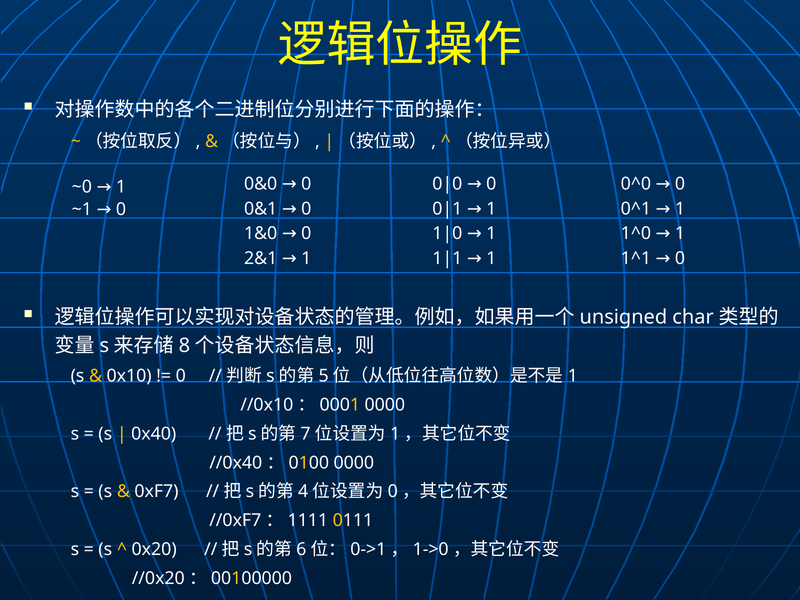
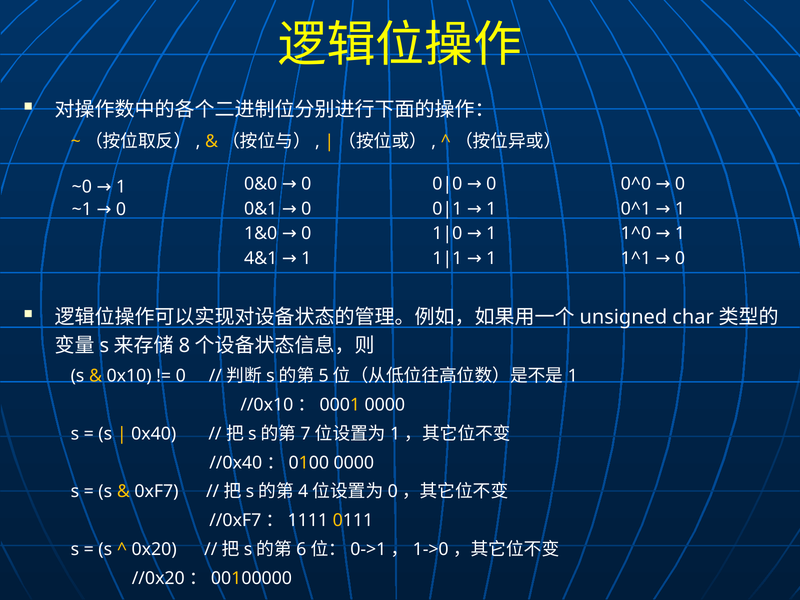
2&1: 2&1 -> 4&1 (261, 259)
